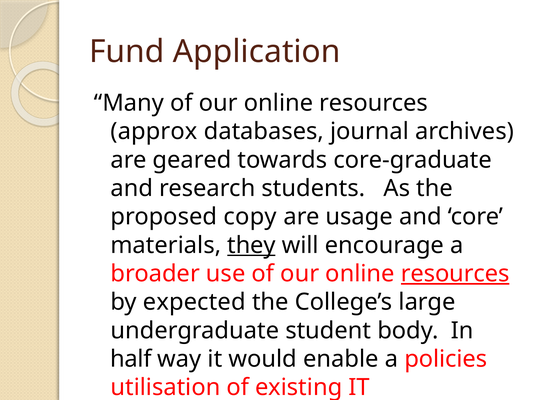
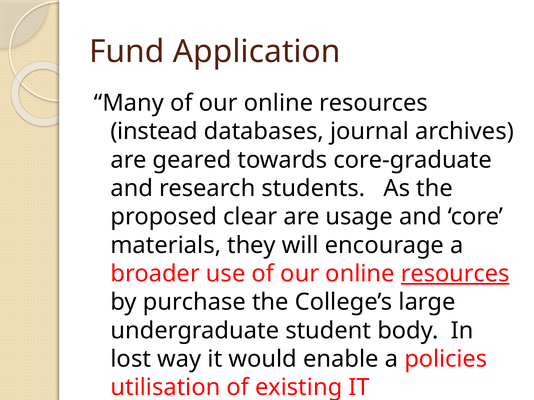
approx: approx -> instead (154, 132)
copy: copy -> clear (250, 217)
they underline: present -> none (251, 246)
expected: expected -> purchase (194, 302)
half: half -> lost (131, 359)
